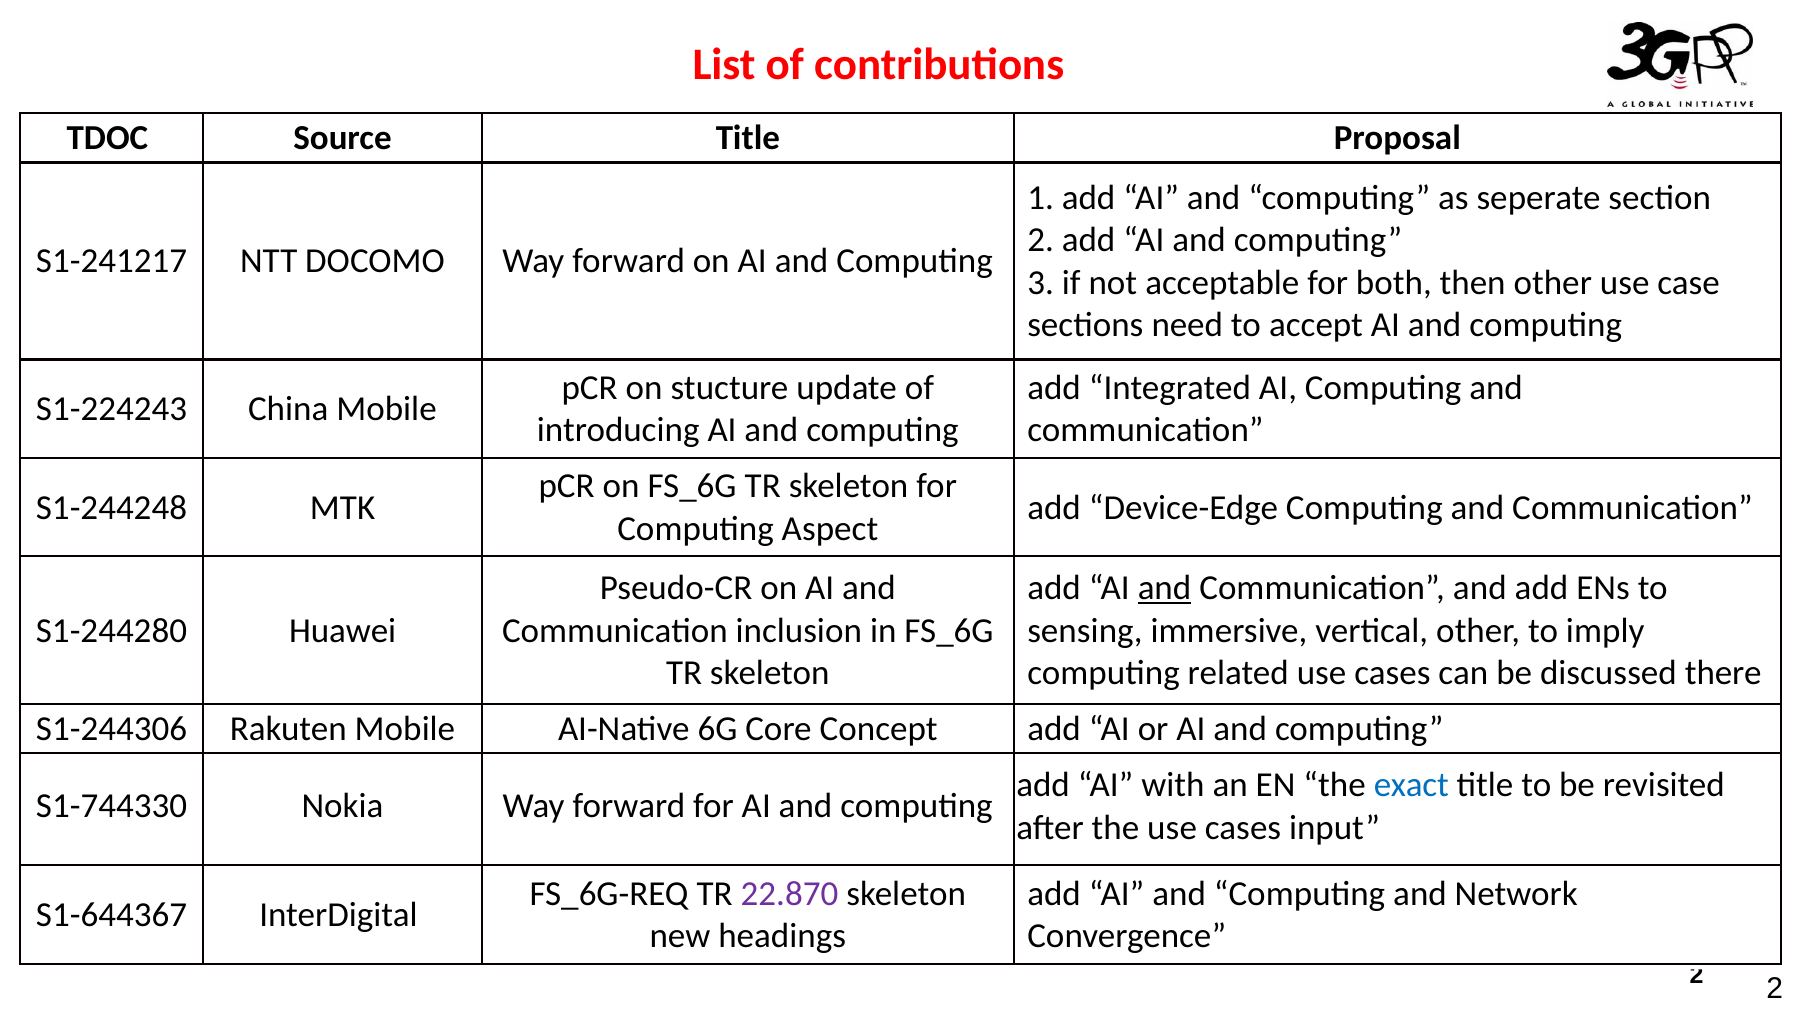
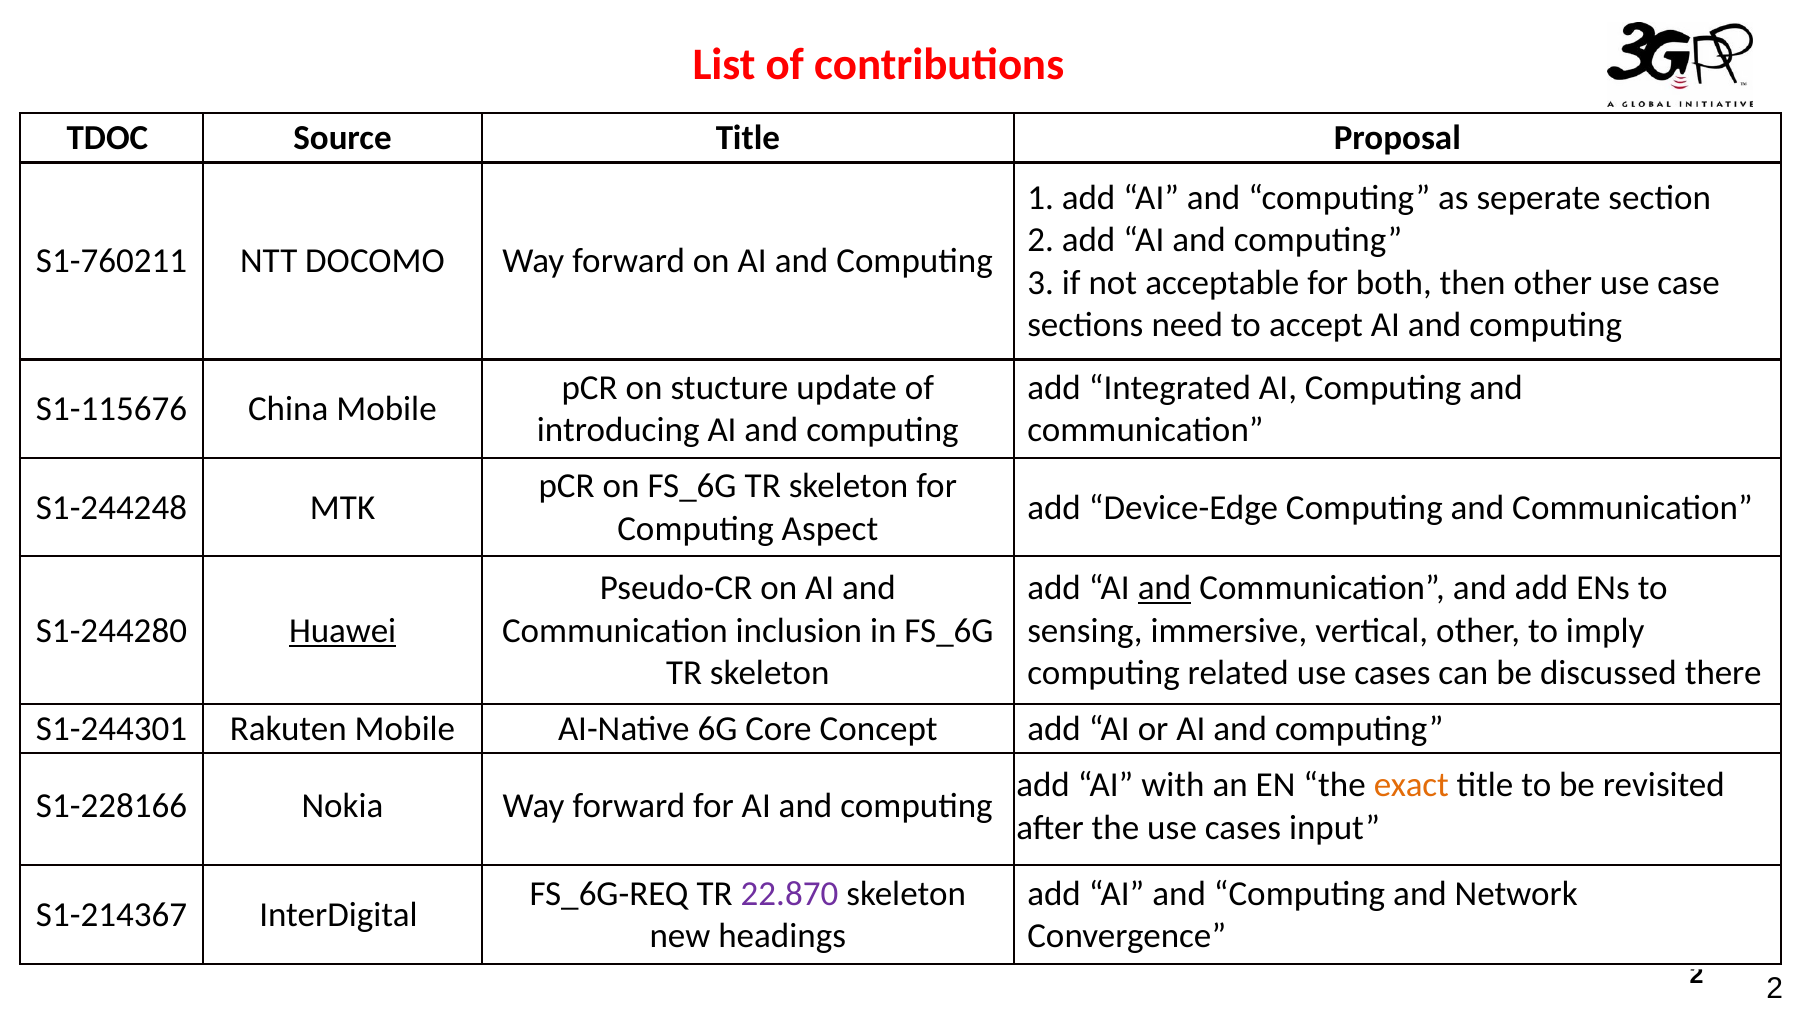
S1-241217: S1-241217 -> S1-760211 (112, 261)
S1-224243: S1-224243 -> S1-115676 (112, 409)
Huawei underline: none -> present (343, 631)
S1-244306: S1-244306 -> S1-244301 (112, 729)
exact colour: blue -> orange (1411, 785)
S1-744330: S1-744330 -> S1-228166 (112, 806)
S1-644367: S1-644367 -> S1-214367 (112, 915)
